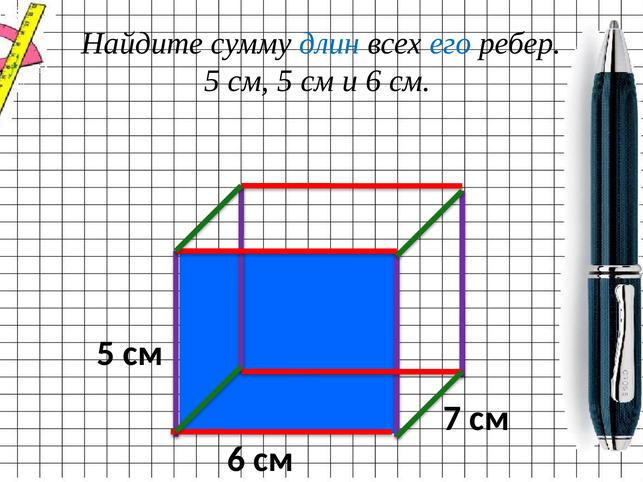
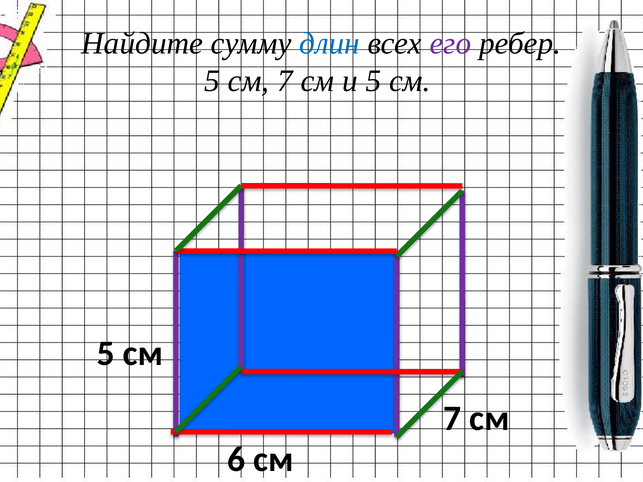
его colour: blue -> purple (450, 43)
5 см 5: 5 -> 7 (285, 81)
и 6: 6 -> 5 (373, 81)
